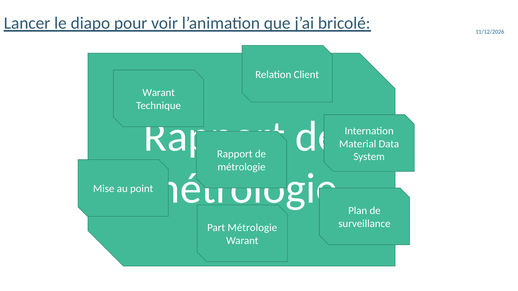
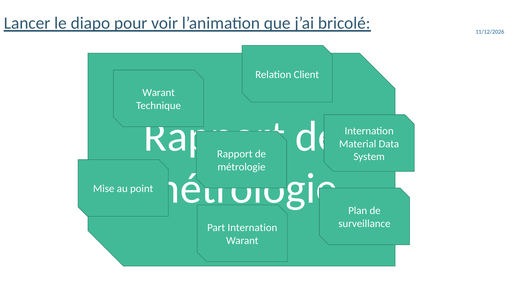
Part Métrologie: Métrologie -> Internation (252, 228)
